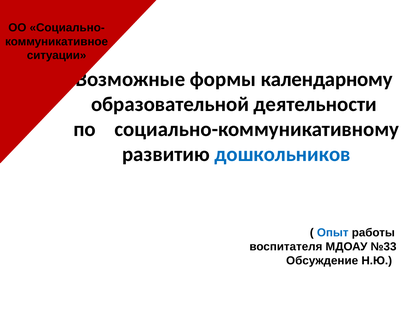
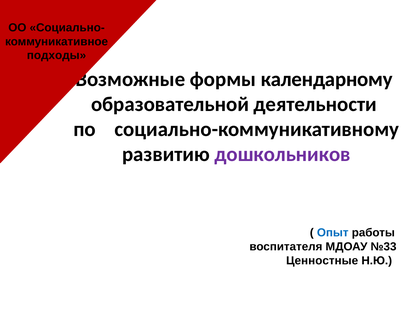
ситуации: ситуации -> подходы (57, 55)
дошкольников colour: blue -> purple (282, 154)
Обсуждение: Обсуждение -> Ценностные (322, 260)
